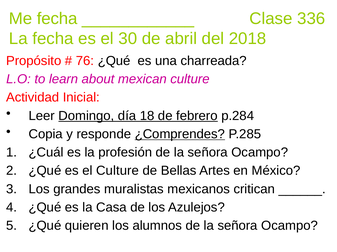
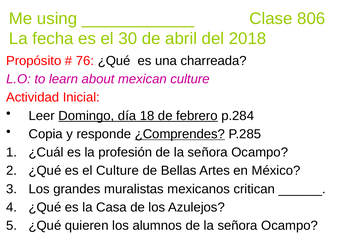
Me fecha: fecha -> using (57, 19)
336: 336 -> 806 (311, 19)
